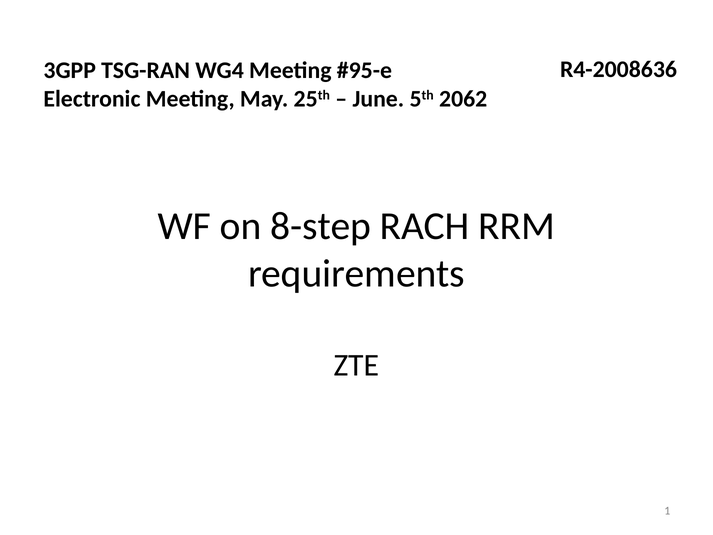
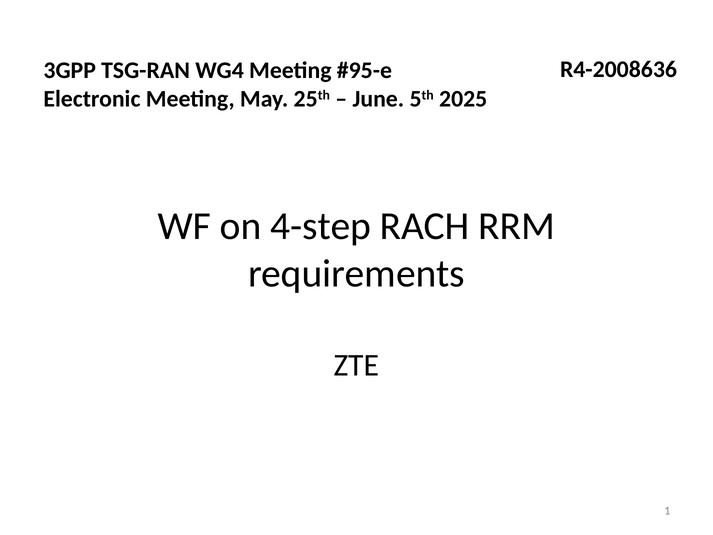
2062: 2062 -> 2025 (463, 99)
8-step: 8-step -> 4-step (321, 226)
